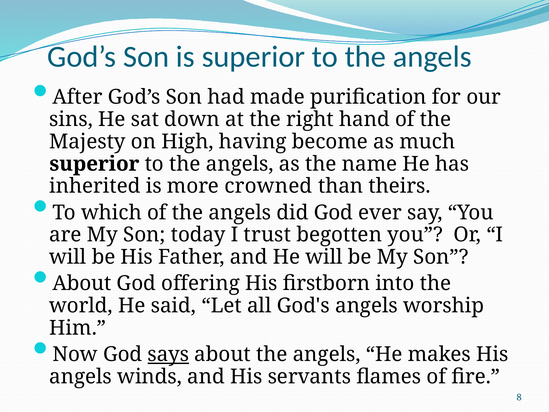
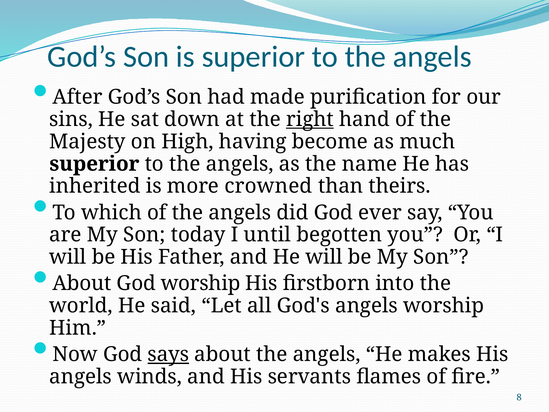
right underline: none -> present (310, 119)
trust: trust -> until (267, 235)
God offering: offering -> worship (201, 283)
